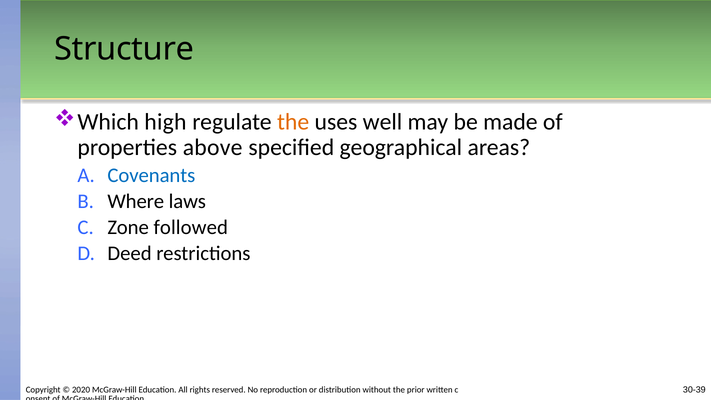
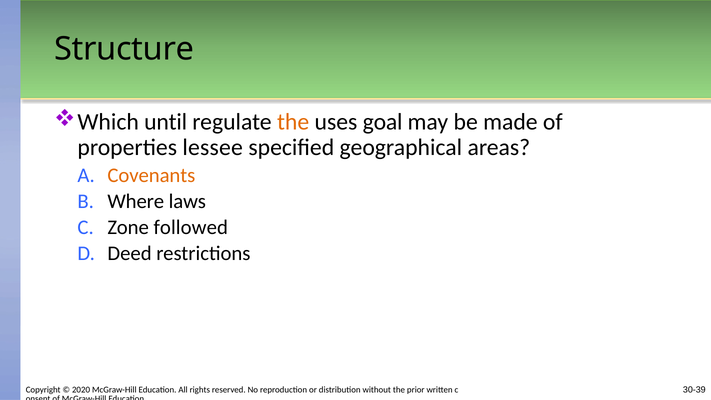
high: high -> until (166, 122)
well: well -> goal (383, 122)
above: above -> lessee (213, 147)
Covenants colour: blue -> orange (151, 175)
